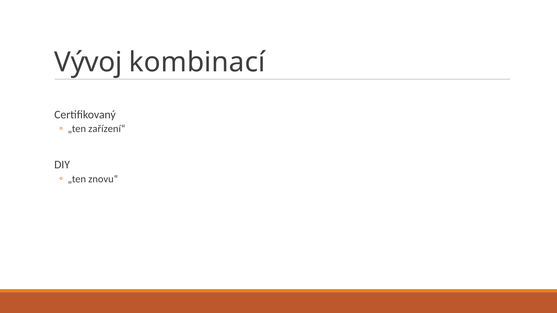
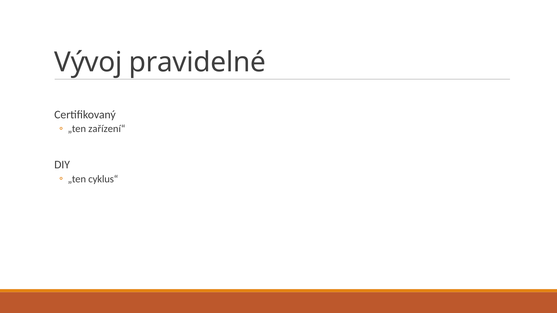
kombinací: kombinací -> pravidelné (197, 62)
znovu“: znovu“ -> cyklus“ (103, 179)
